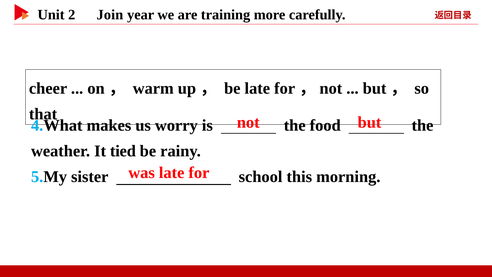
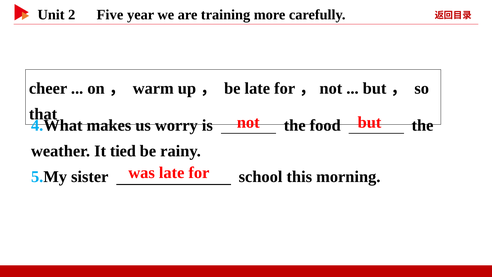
Join: Join -> Five (110, 15)
